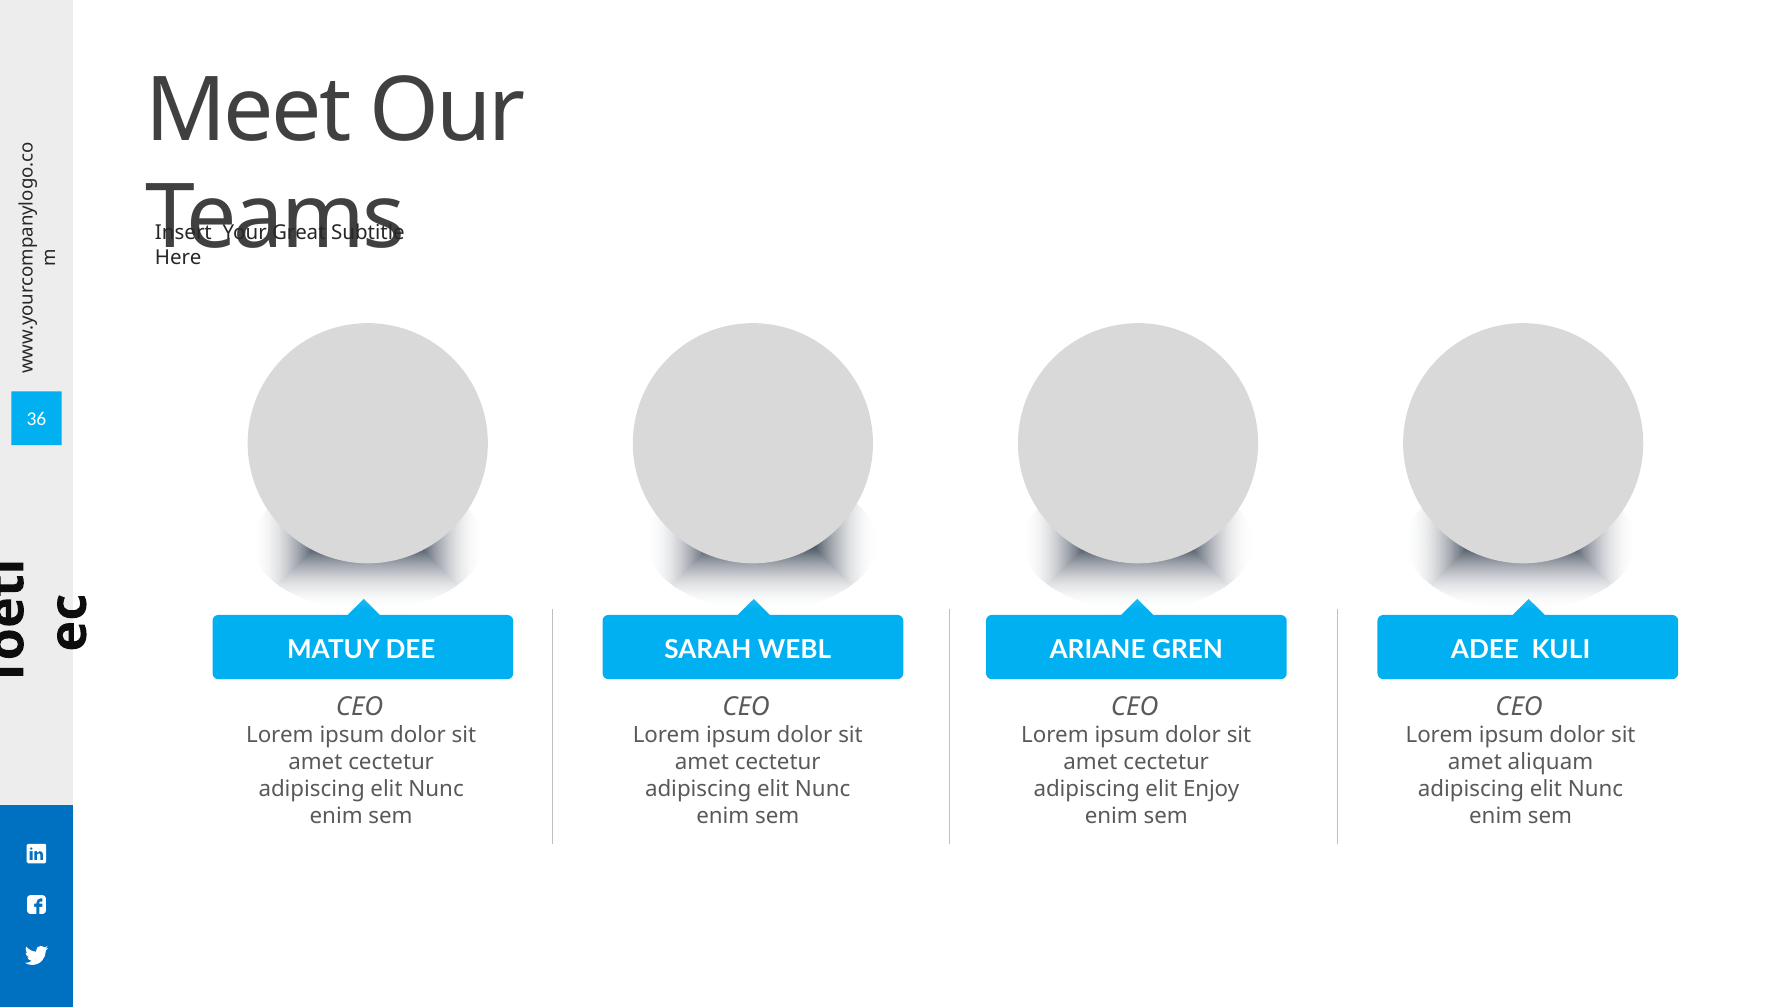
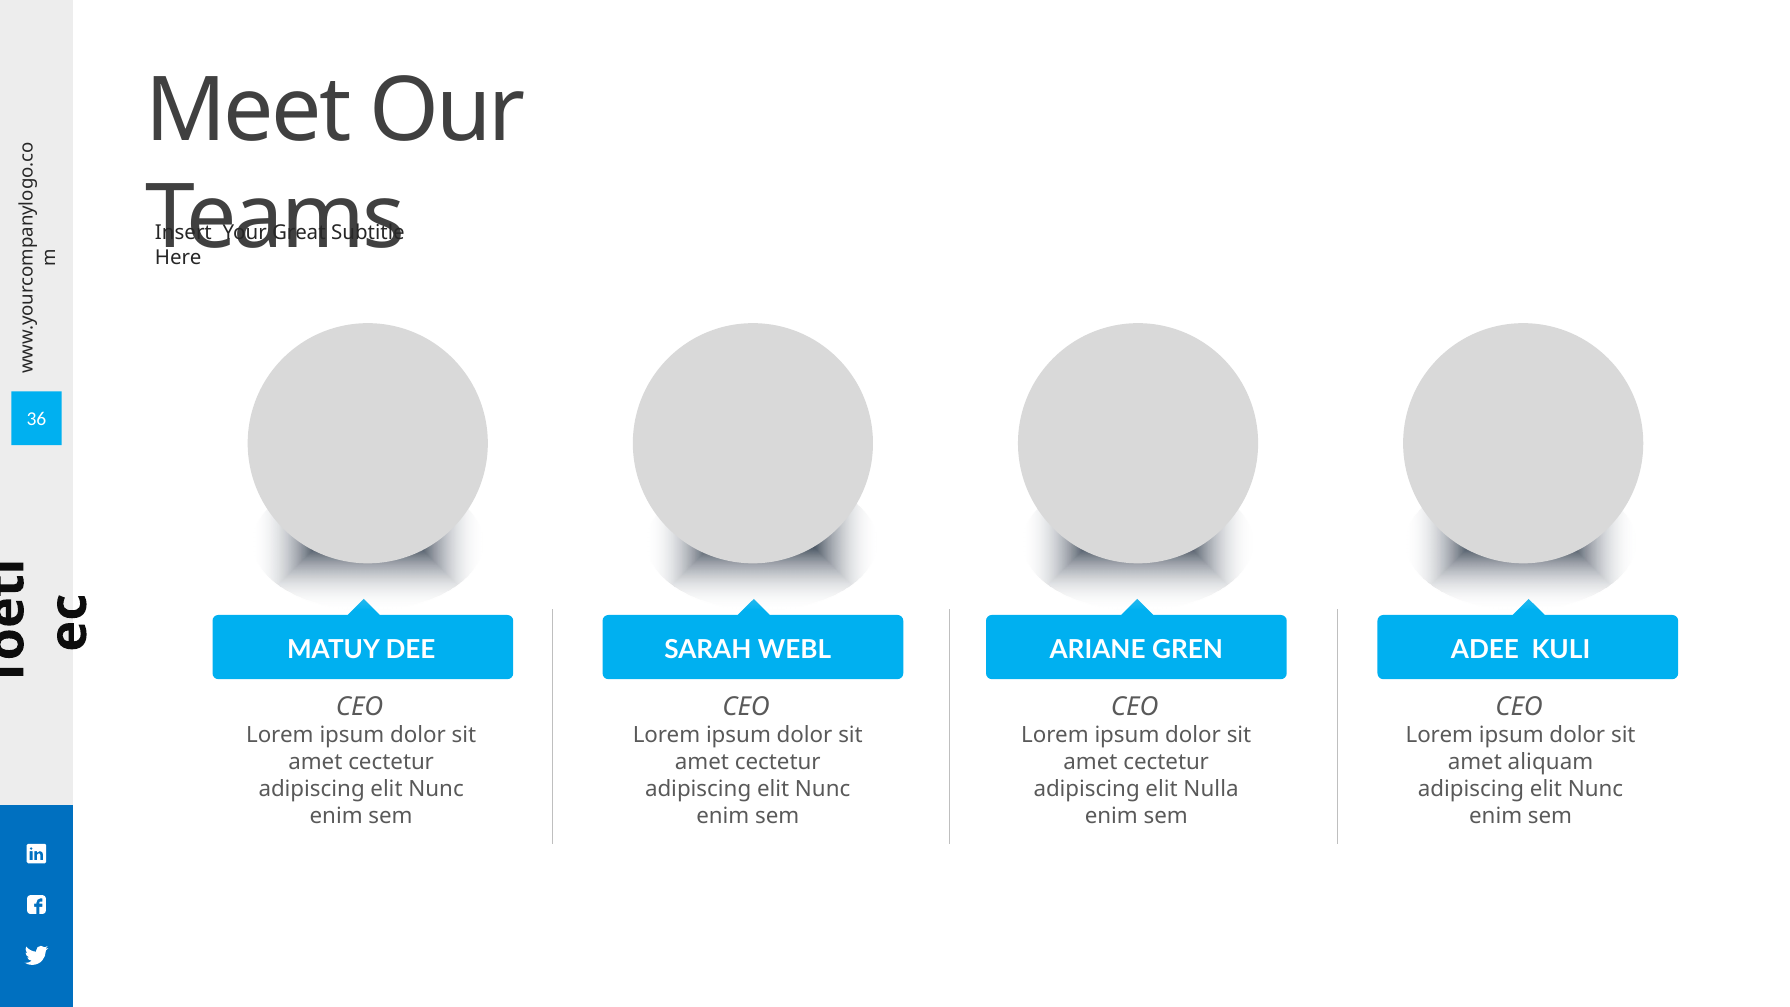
Enjoy: Enjoy -> Nulla (1211, 789)
